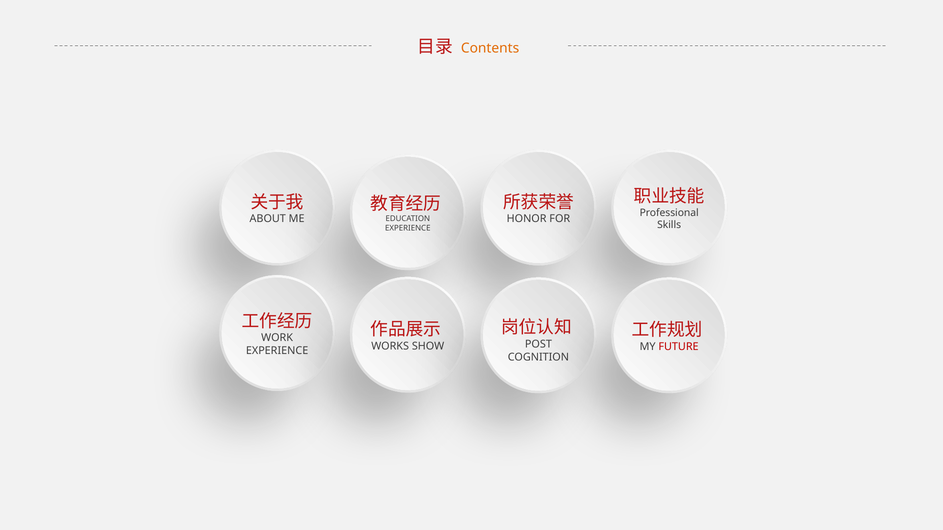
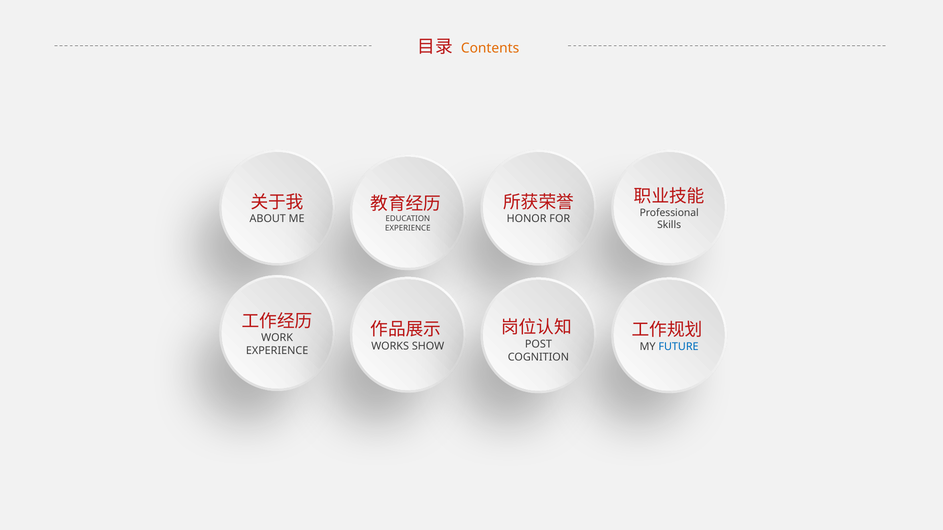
FUTURE colour: red -> blue (679, 347)
